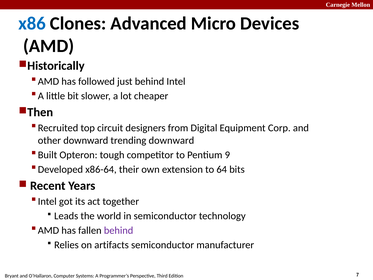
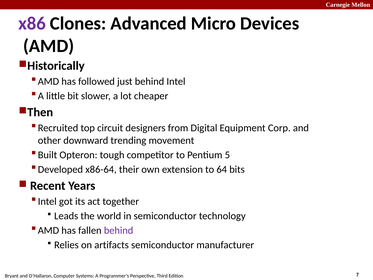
x86 colour: blue -> purple (32, 23)
trending downward: downward -> movement (171, 140)
9: 9 -> 5 (227, 155)
